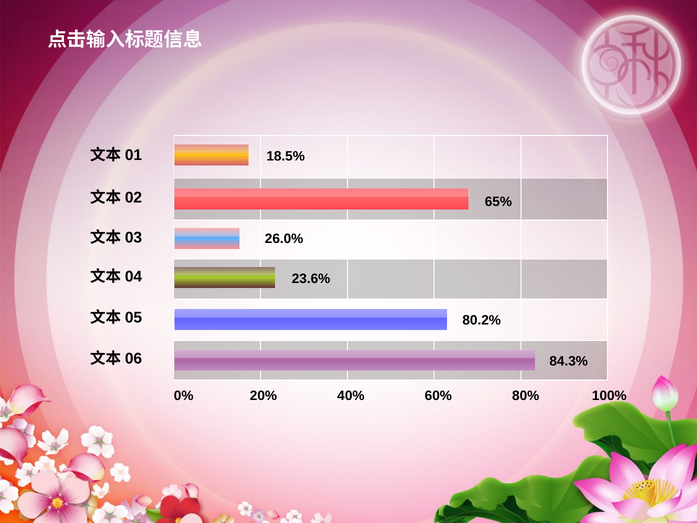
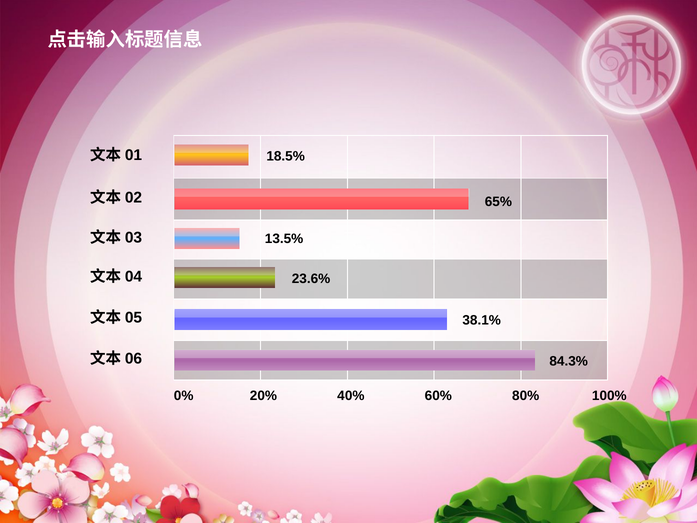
26.0%: 26.0% -> 13.5% (284, 239)
80.2%: 80.2% -> 38.1% (482, 320)
